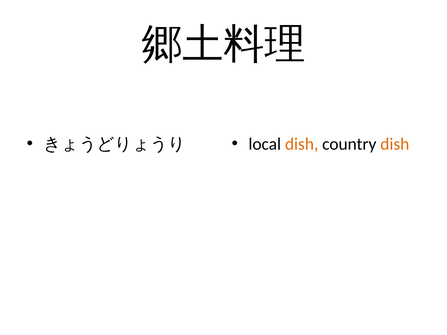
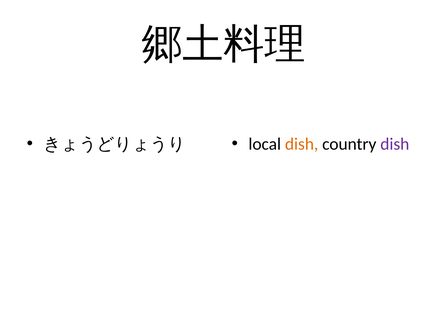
dish colour: orange -> purple (395, 144)
